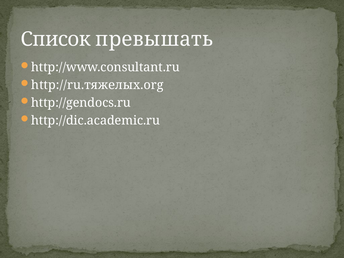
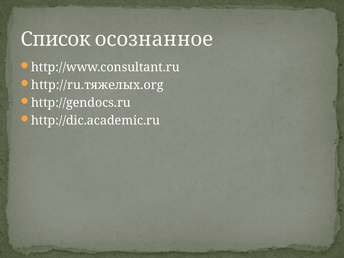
превышать: превышать -> осознанное (154, 39)
